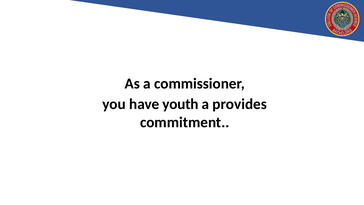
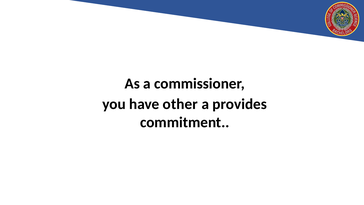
youth: youth -> other (180, 104)
